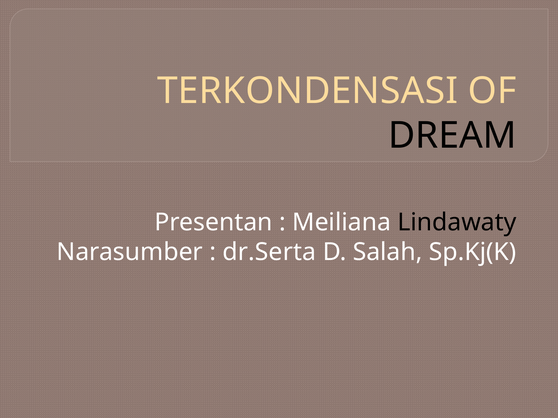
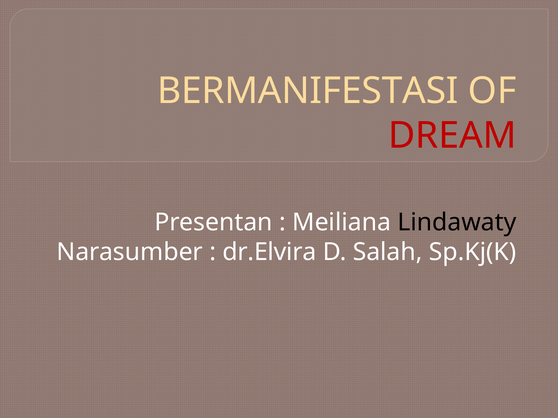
TERKONDENSASI: TERKONDENSASI -> BERMANIFESTASI (308, 91)
DREAM colour: black -> red (452, 136)
dr.Serta: dr.Serta -> dr.Elvira (269, 252)
